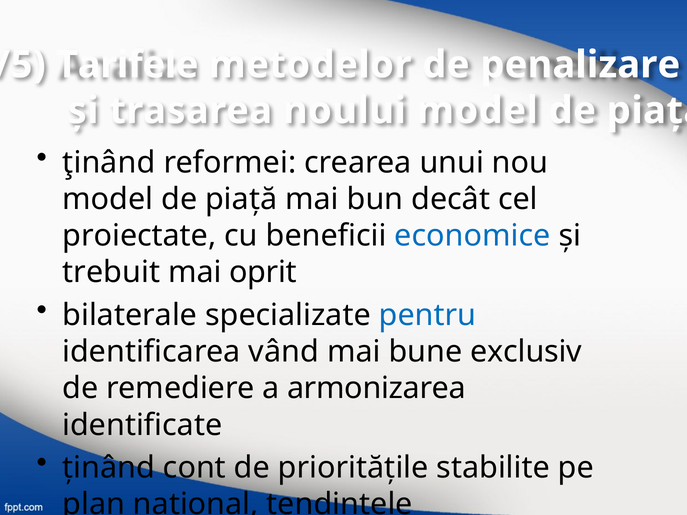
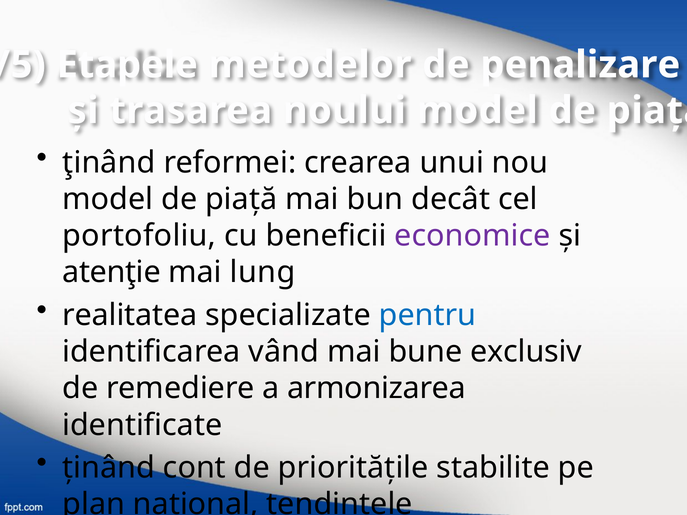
Tarifele: Tarifele -> Etapele (127, 65)
proiectate: proiectate -> portofoliu (139, 236)
economice colour: blue -> purple (473, 236)
trebuit: trebuit -> atenţie (111, 272)
oprit: oprit -> lung (263, 272)
bilaterale: bilaterale -> realitatea (130, 315)
